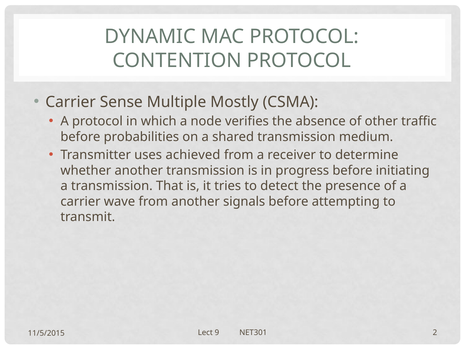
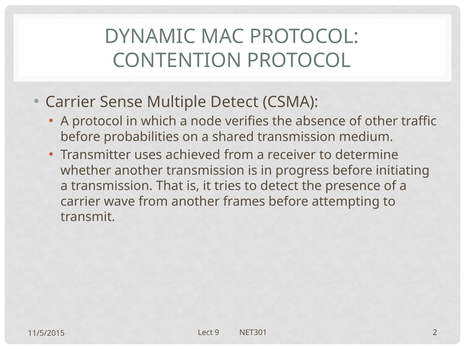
Multiple Mostly: Mostly -> Detect (234, 102)
signals: signals -> frames (244, 201)
